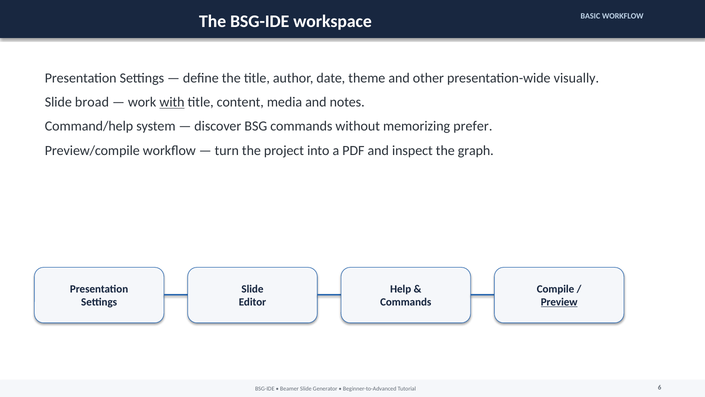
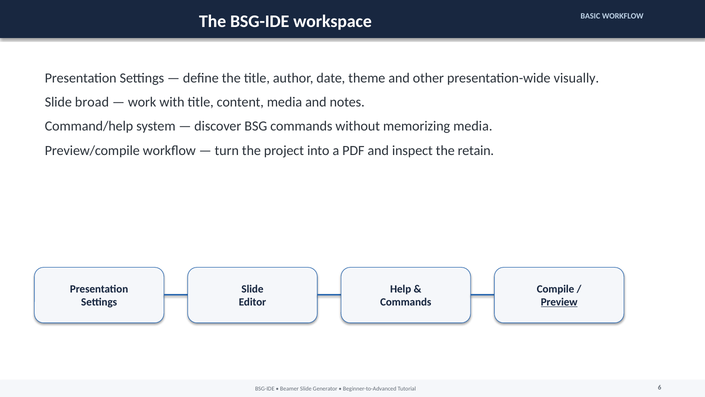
with underline: present -> none (172, 102)
memorizing prefer: prefer -> media (473, 126)
graph: graph -> retain (476, 150)
